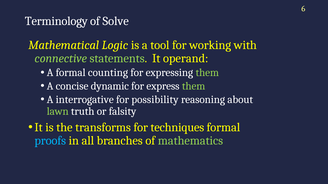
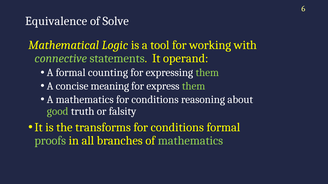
Terminology: Terminology -> Equivalence (56, 21)
dynamic: dynamic -> meaning (110, 86)
A interrogative: interrogative -> mathematics (85, 100)
possibility: possibility -> conditions (155, 100)
lawn: lawn -> good (58, 112)
techniques: techniques -> conditions (177, 128)
proofs colour: light blue -> light green (50, 141)
